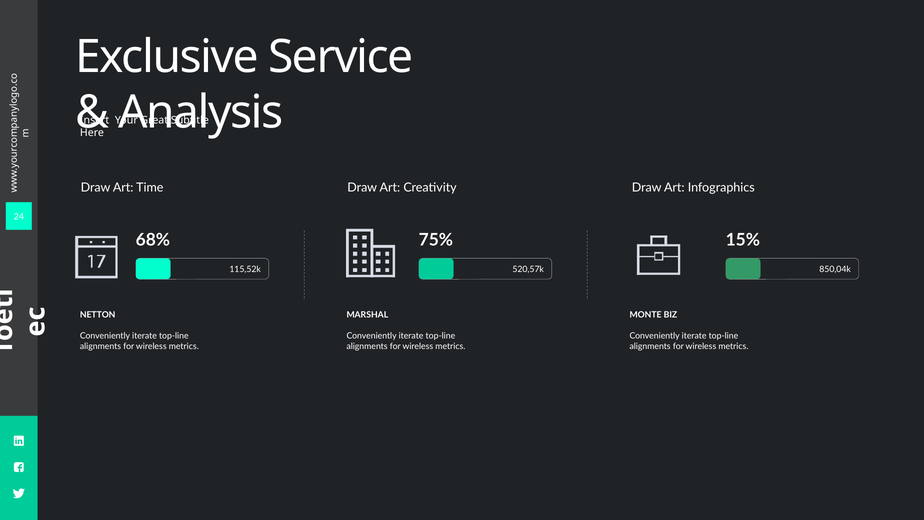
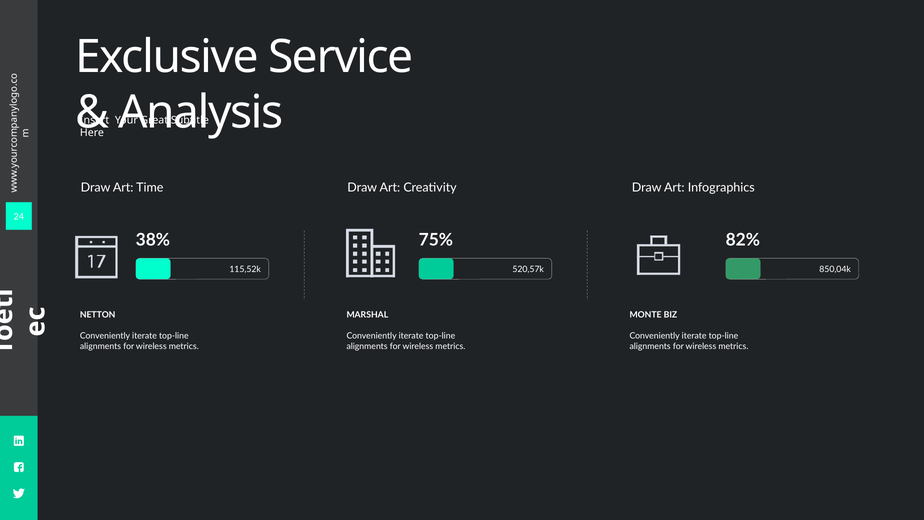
68%: 68% -> 38% (153, 240)
15%: 15% -> 82% (743, 240)
